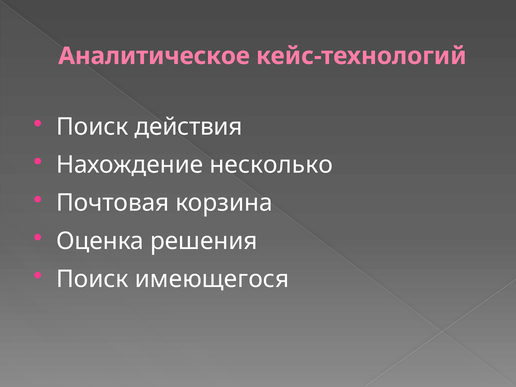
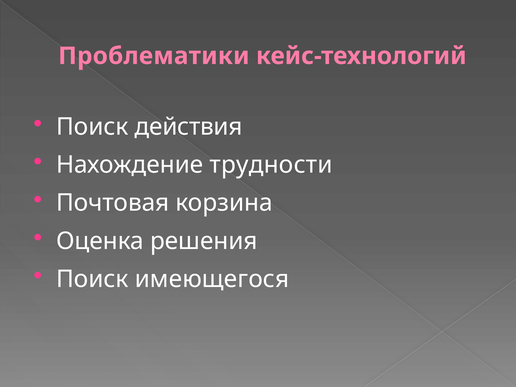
Аналитическое: Аналитическое -> Проблематики (154, 56)
несколько: несколько -> трудности (271, 165)
